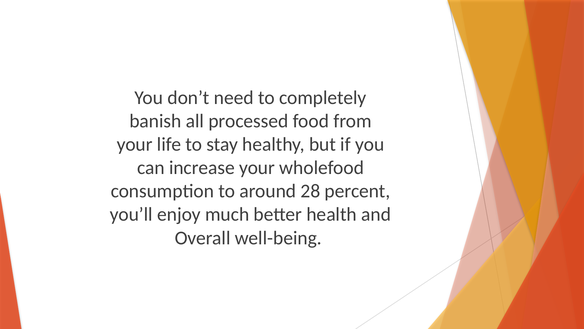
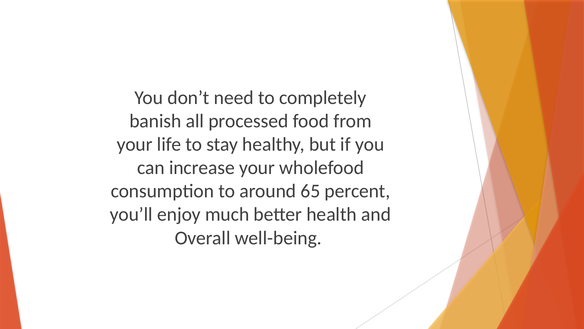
28: 28 -> 65 (310, 191)
